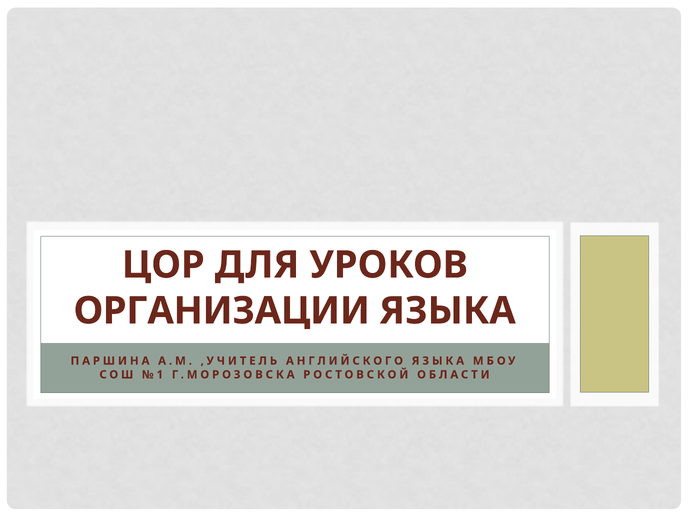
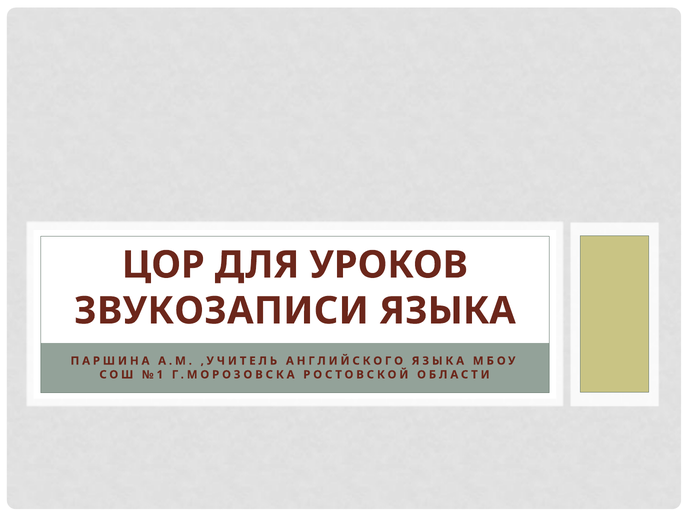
ОРГАНИЗАЦИИ: ОРГАНИЗАЦИИ -> ЗВУКОЗАПИСИ (221, 311)
